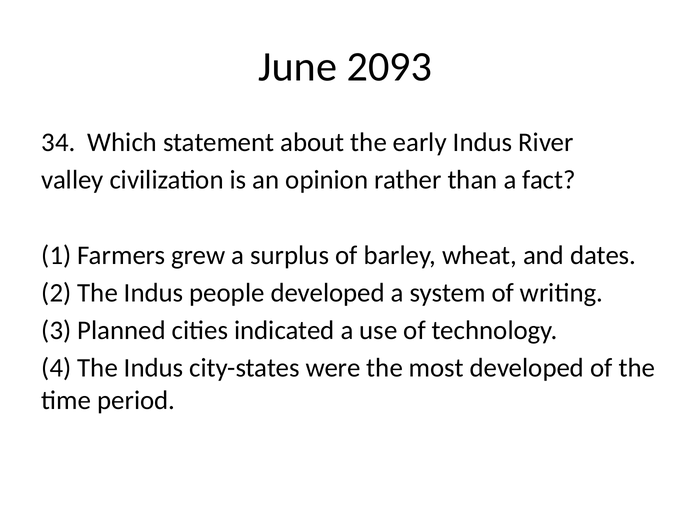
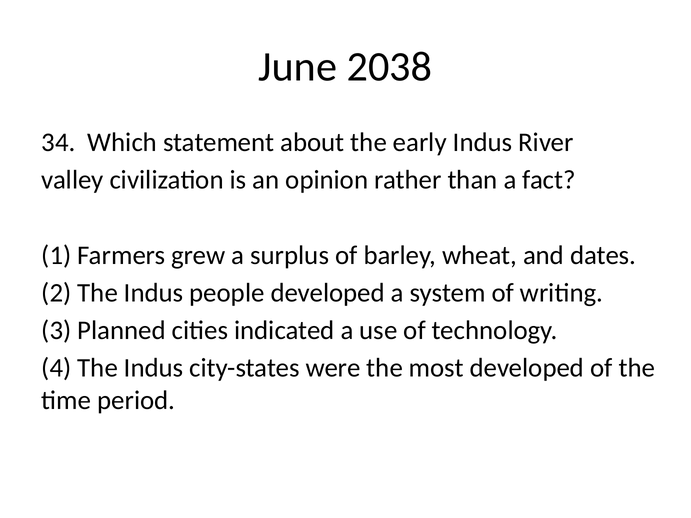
2093: 2093 -> 2038 (389, 67)
